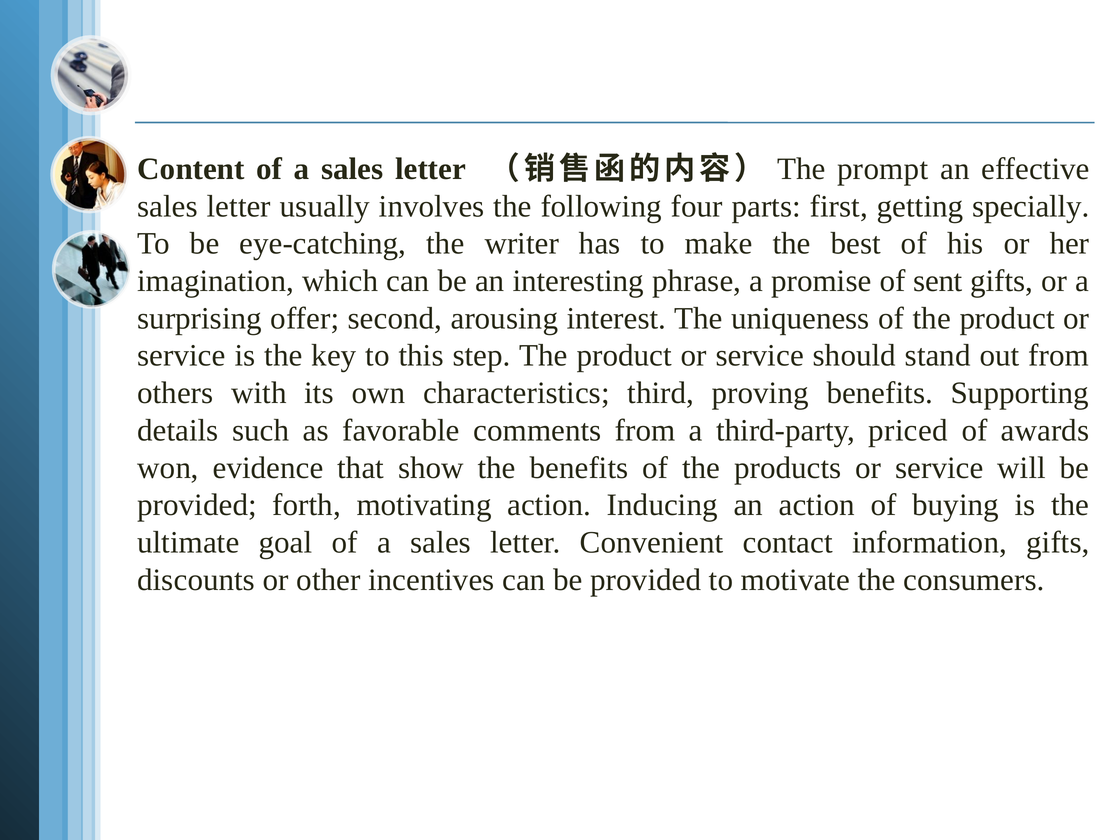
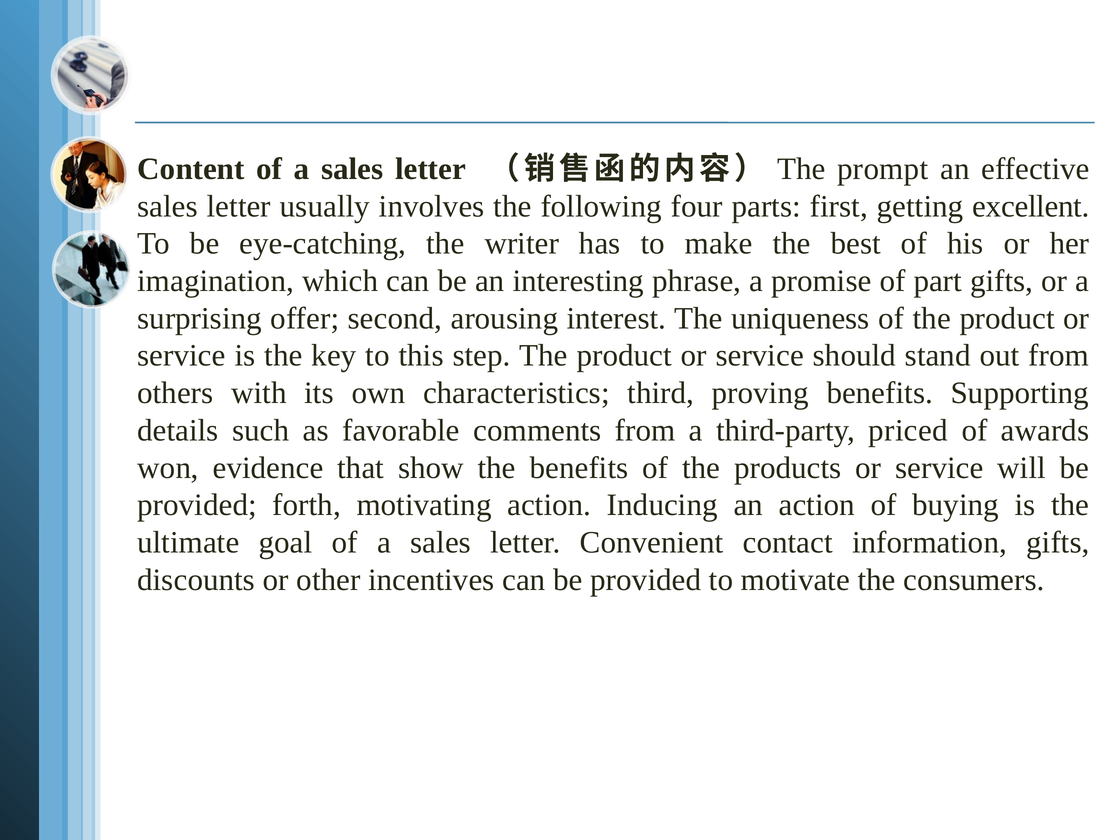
specially: specially -> excellent (1031, 206)
sent: sent -> part (938, 281)
